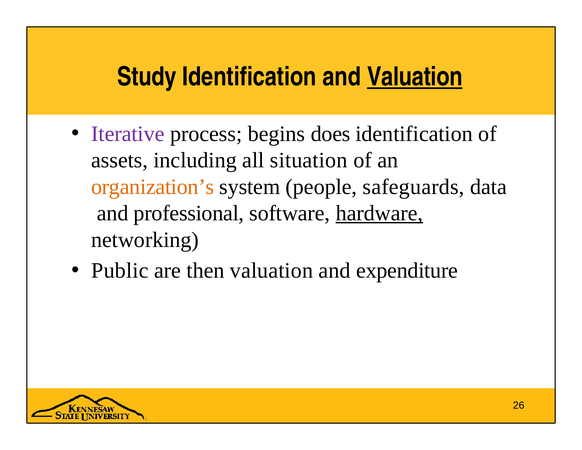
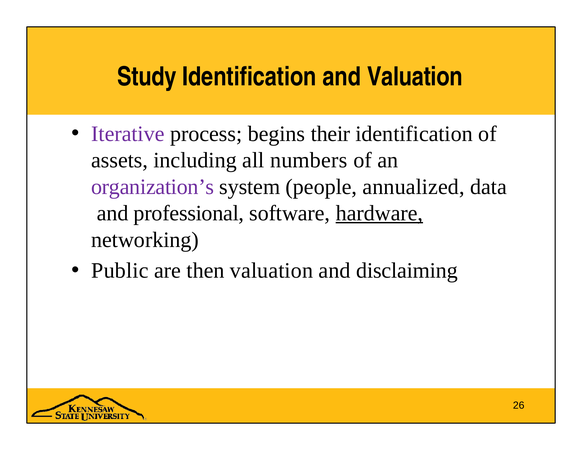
Valuation underline: present -> none (415, 77)
does: does -> their (331, 134)
situation: situation -> numbers (309, 160)
organization’s colour: orange -> purple (153, 187)
safeguards: safeguards -> annualized (414, 187)
expenditure: expenditure -> disclaiming (407, 270)
